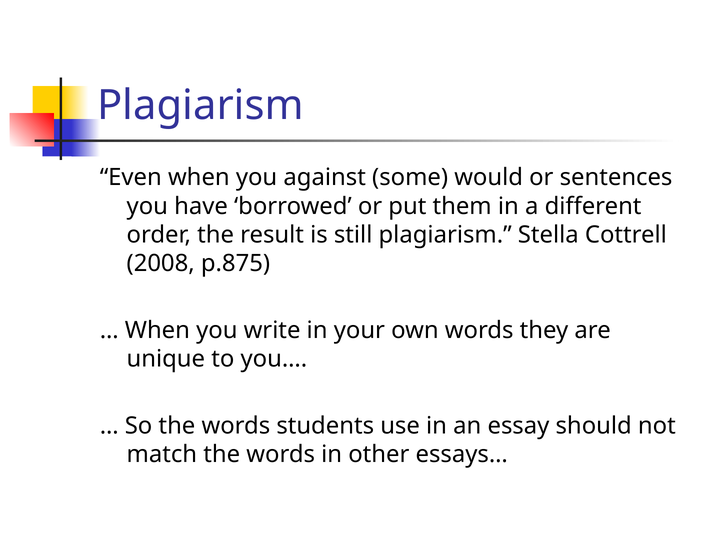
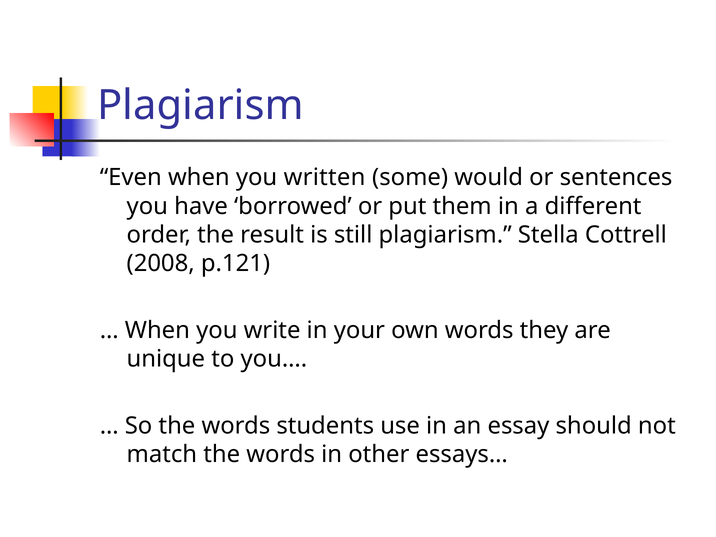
against: against -> written (325, 178)
p.875: p.875 -> p.121 (235, 263)
